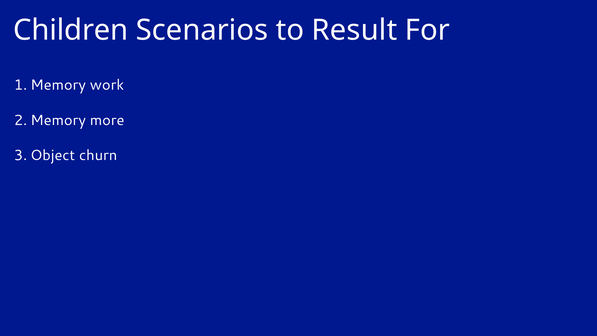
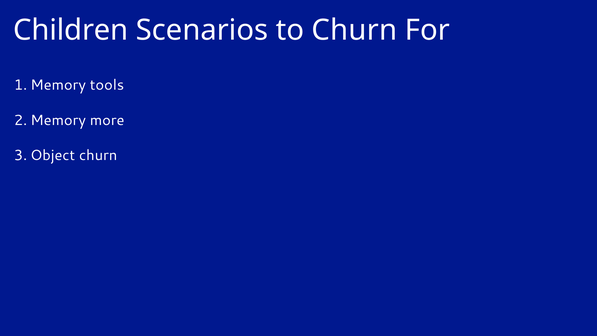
to Result: Result -> Churn (354, 30)
work: work -> tools (107, 85)
